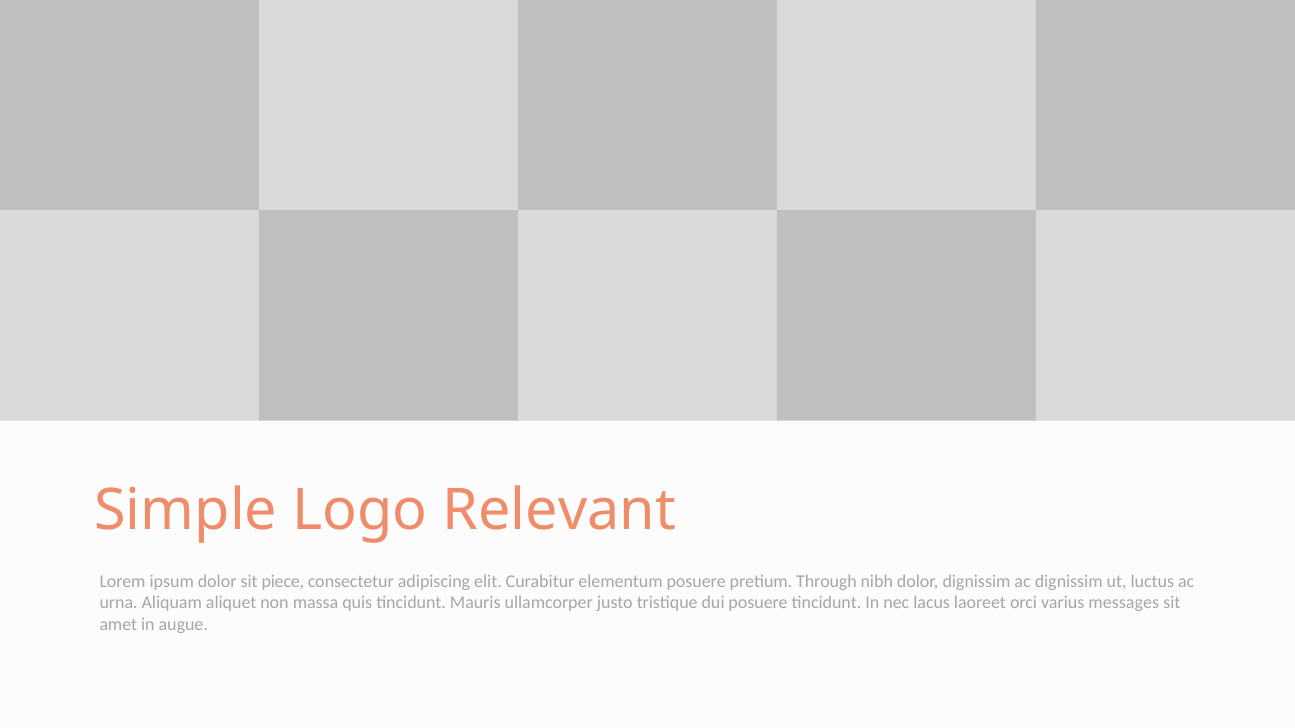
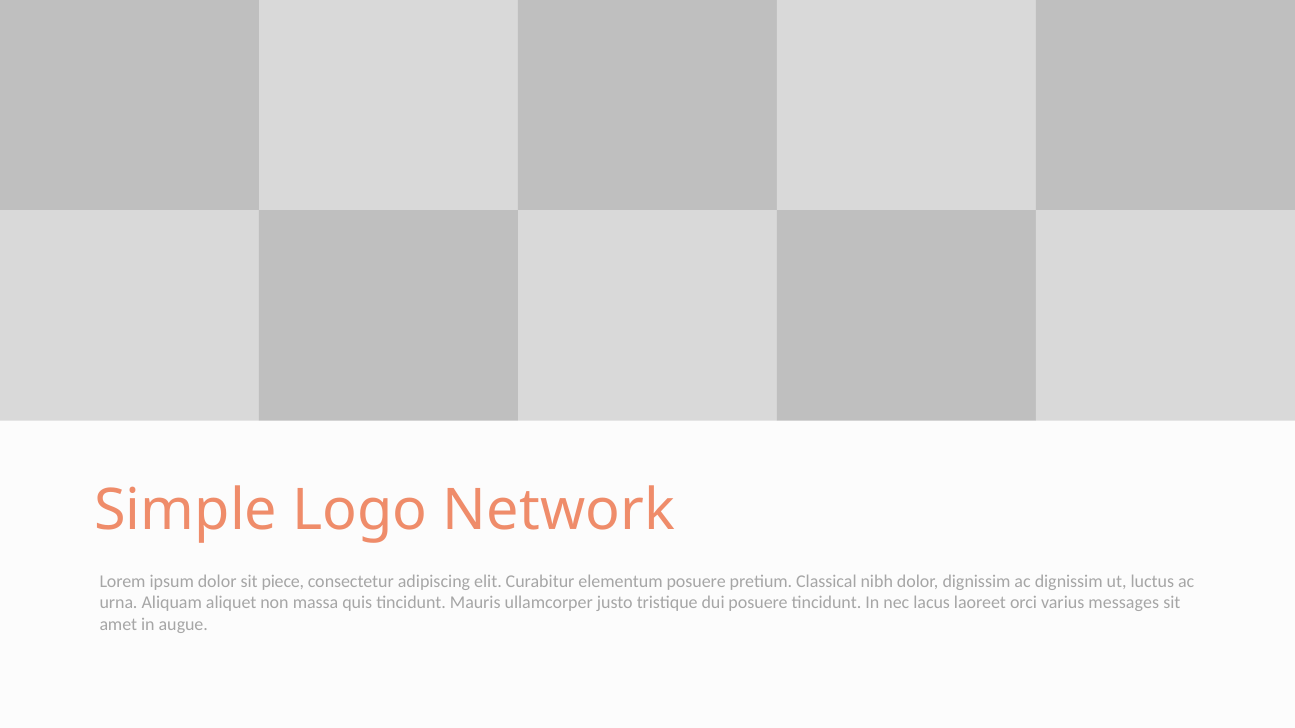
Relevant: Relevant -> Network (559, 510)
Through: Through -> Classical (826, 582)
